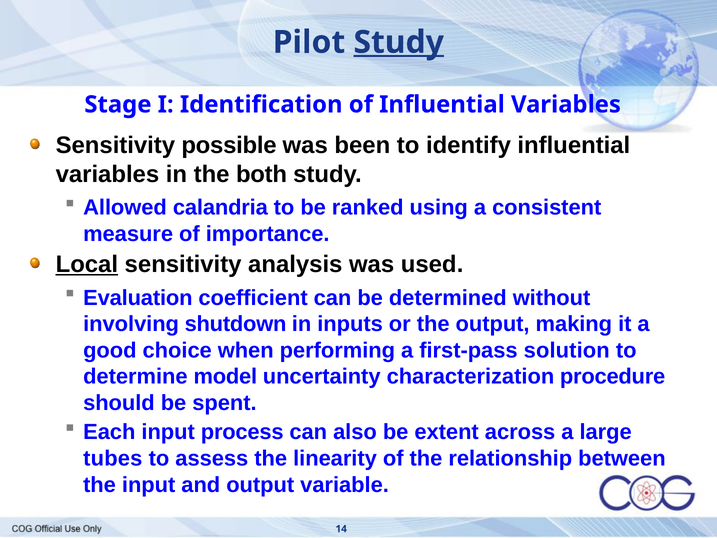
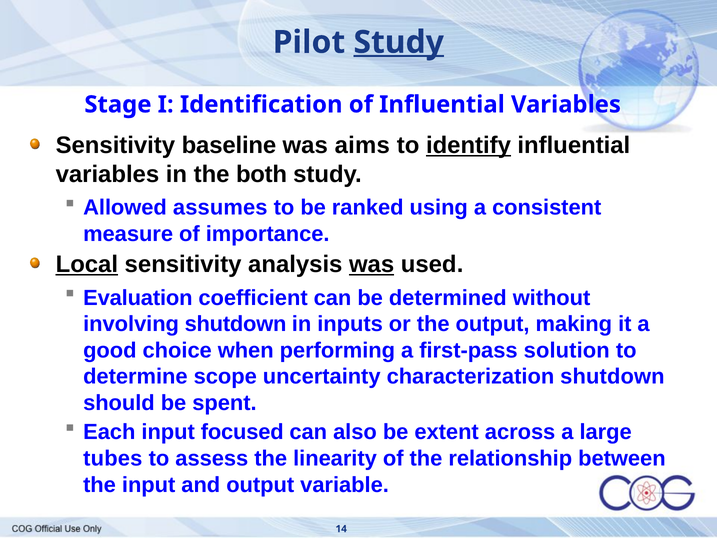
possible: possible -> baseline (229, 145)
been: been -> aims (362, 145)
identify underline: none -> present (468, 145)
calandria: calandria -> assumes (220, 207)
was underline: none -> present (372, 264)
model: model -> scope (225, 376)
characterization procedure: procedure -> shutdown (612, 376)
process: process -> focused (242, 432)
